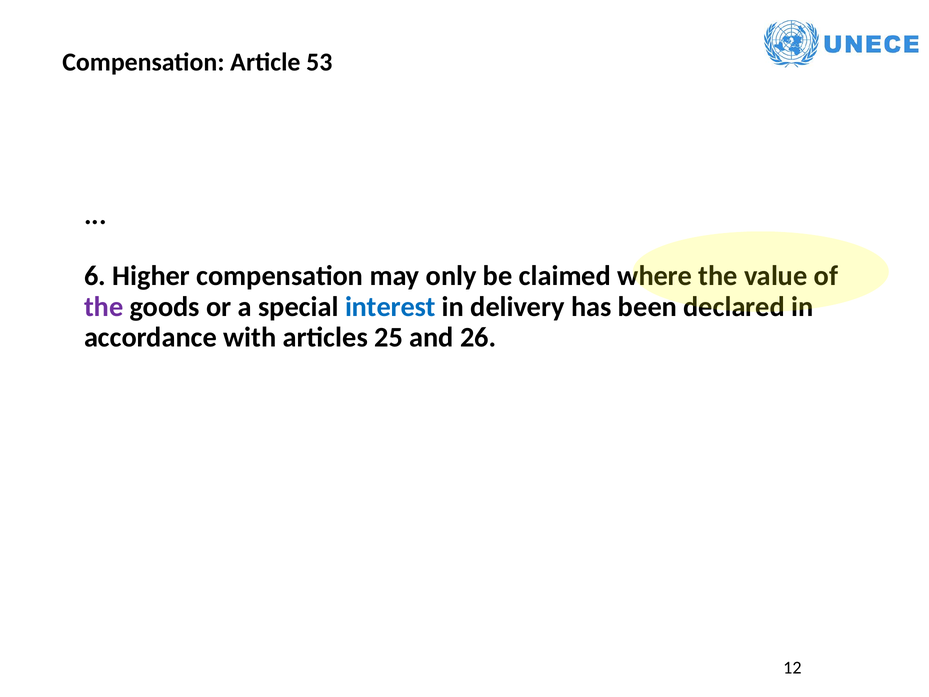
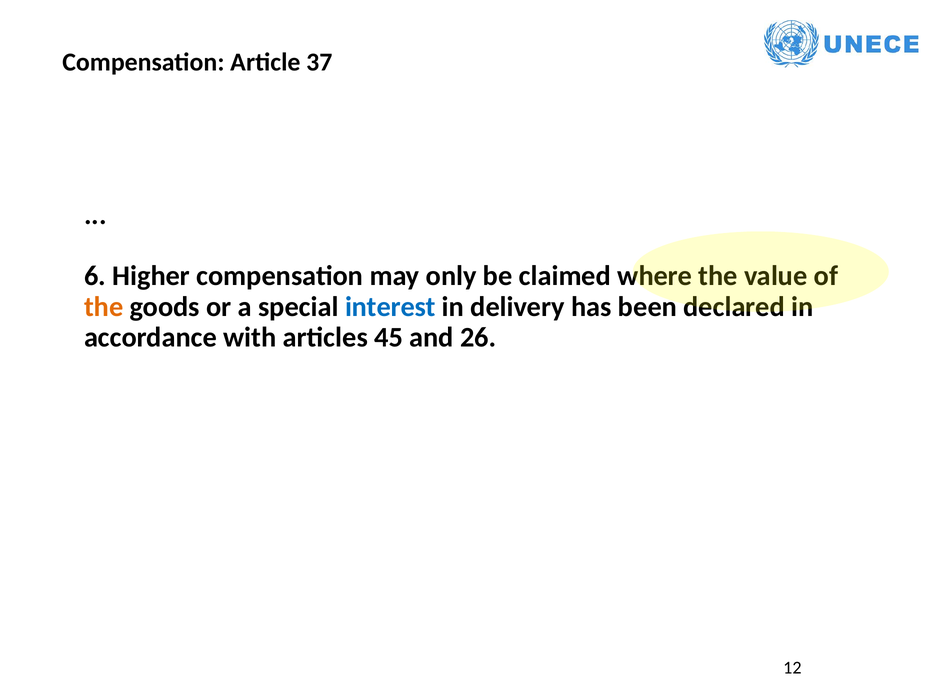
53: 53 -> 37 (319, 62)
the colour: purple -> orange (104, 307)
25: 25 -> 45 (389, 337)
